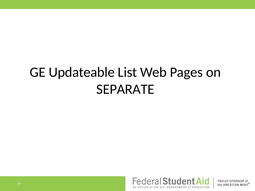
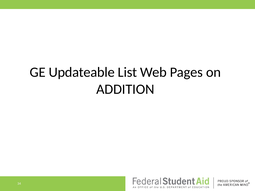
SEPARATE: SEPARATE -> ADDITION (125, 89)
